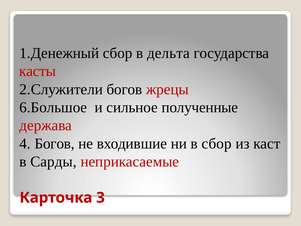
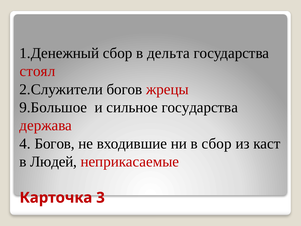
касты: касты -> стоял (37, 71)
6.Большое: 6.Большое -> 9.Большое (53, 107)
сильное полученные: полученные -> государства (200, 107)
Сарды: Сарды -> Людей (54, 161)
